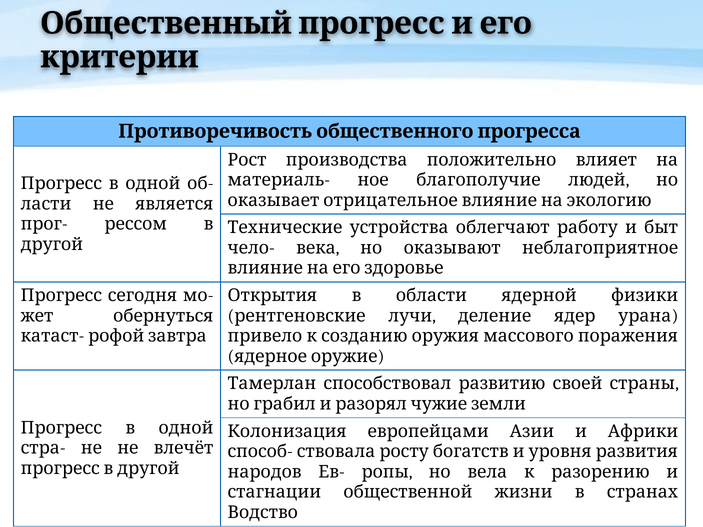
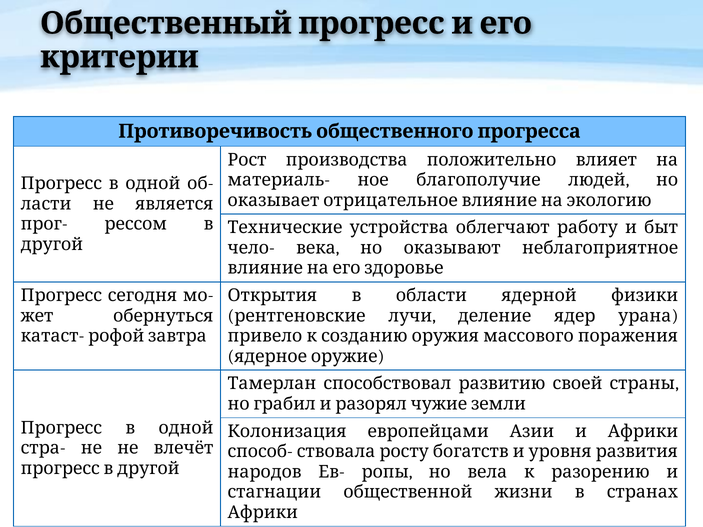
Водство: Водство -> Африки (263, 513)
